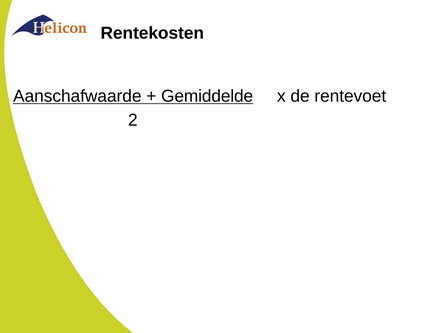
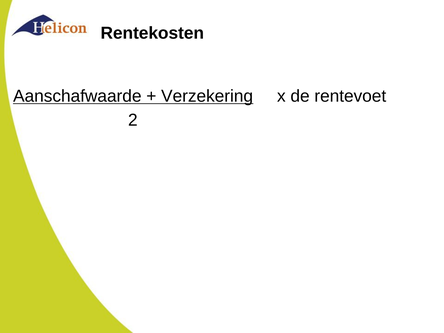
Gemiddelde: Gemiddelde -> Verzekering (207, 96)
